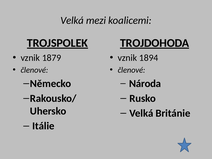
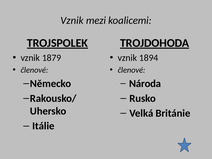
Velká: Velká -> Vznik (72, 20)
